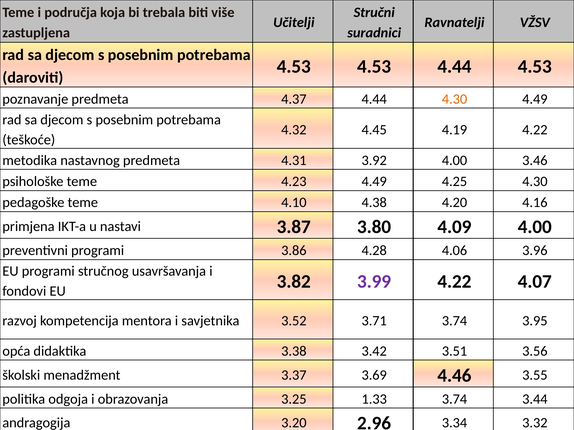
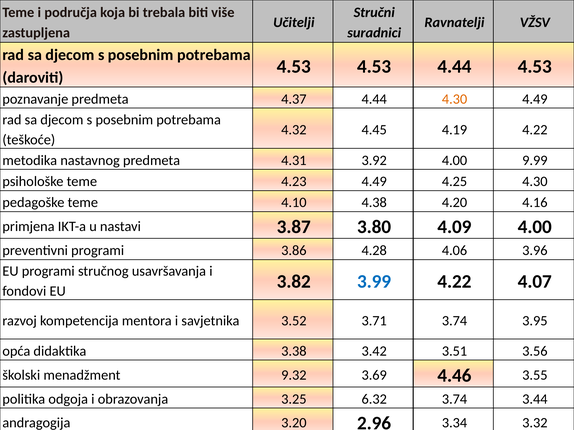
3.46: 3.46 -> 9.99 (535, 161)
3.99 colour: purple -> blue (374, 282)
3.37: 3.37 -> 9.32 (294, 375)
1.33: 1.33 -> 6.32 (374, 399)
